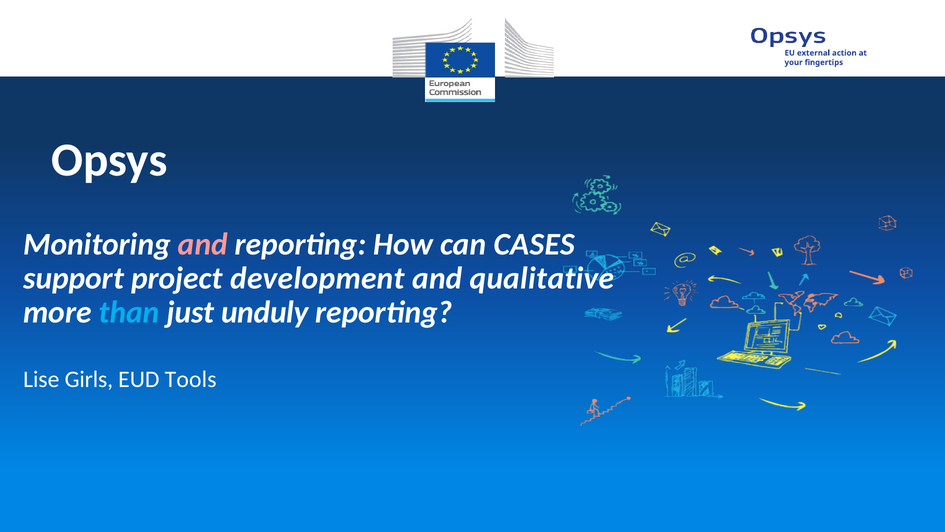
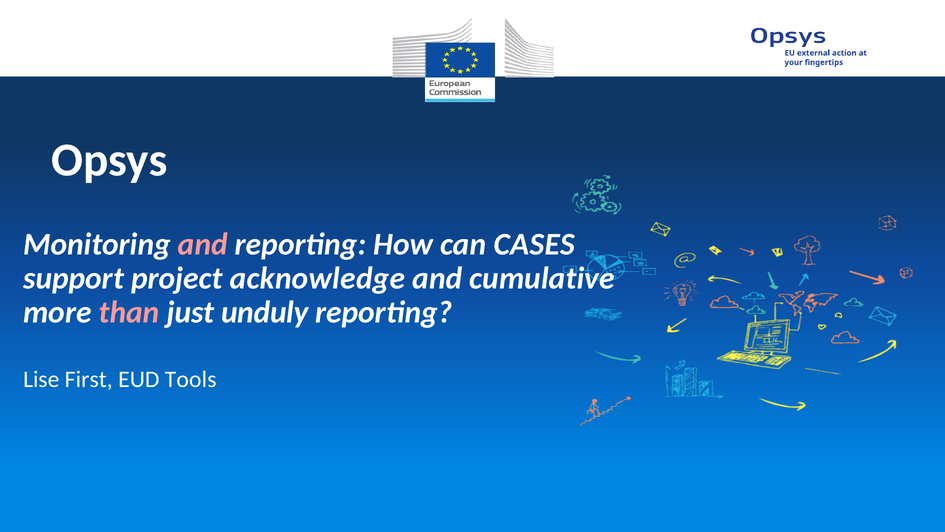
development: development -> acknowledge (318, 278)
qualitative: qualitative -> cumulative (542, 278)
than colour: light blue -> pink (129, 312)
Girls: Girls -> First (89, 379)
